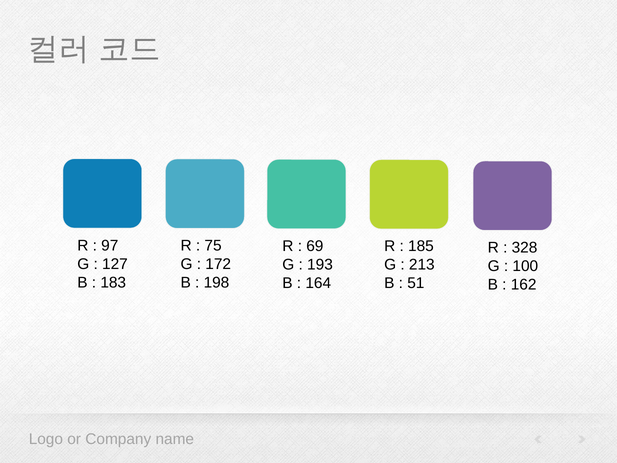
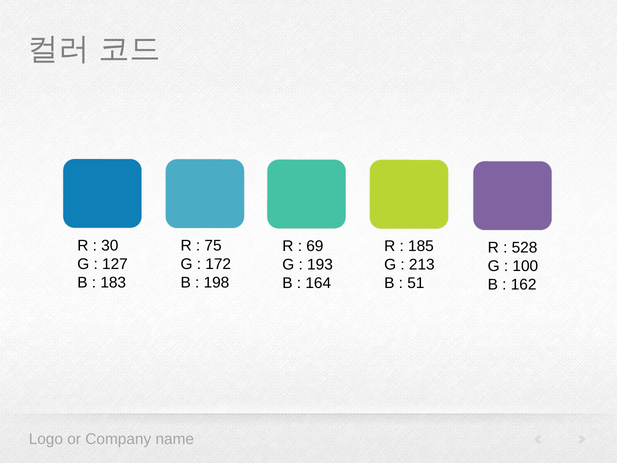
97: 97 -> 30 (110, 245)
328: 328 -> 528 (525, 247)
